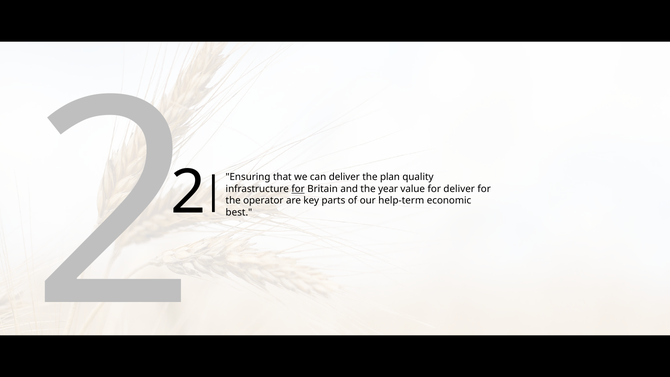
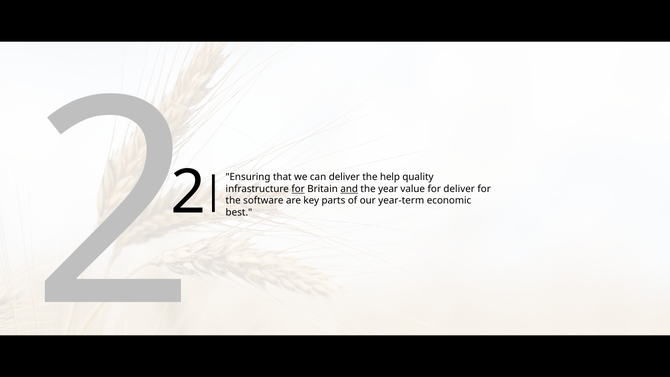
plan: plan -> help (390, 177)
and underline: none -> present (349, 189)
operator: operator -> software (263, 201)
help-term: help-term -> year-term (401, 201)
